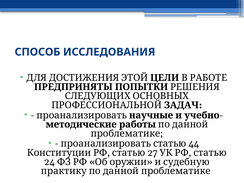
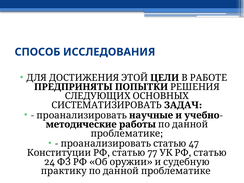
ПРОФЕССИОНАЛЬНОЙ: ПРОФЕССИОНАЛЬНОЙ -> СИСТЕМАТИЗИРОВАТЬ (107, 105)
44: 44 -> 47 (194, 144)
27: 27 -> 77 (152, 153)
